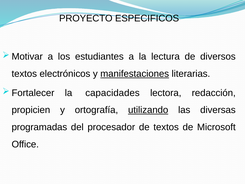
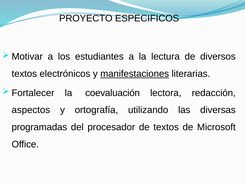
capacidades: capacidades -> coevaluación (113, 93)
propicien: propicien -> aspectos (31, 110)
utilizando underline: present -> none (148, 110)
